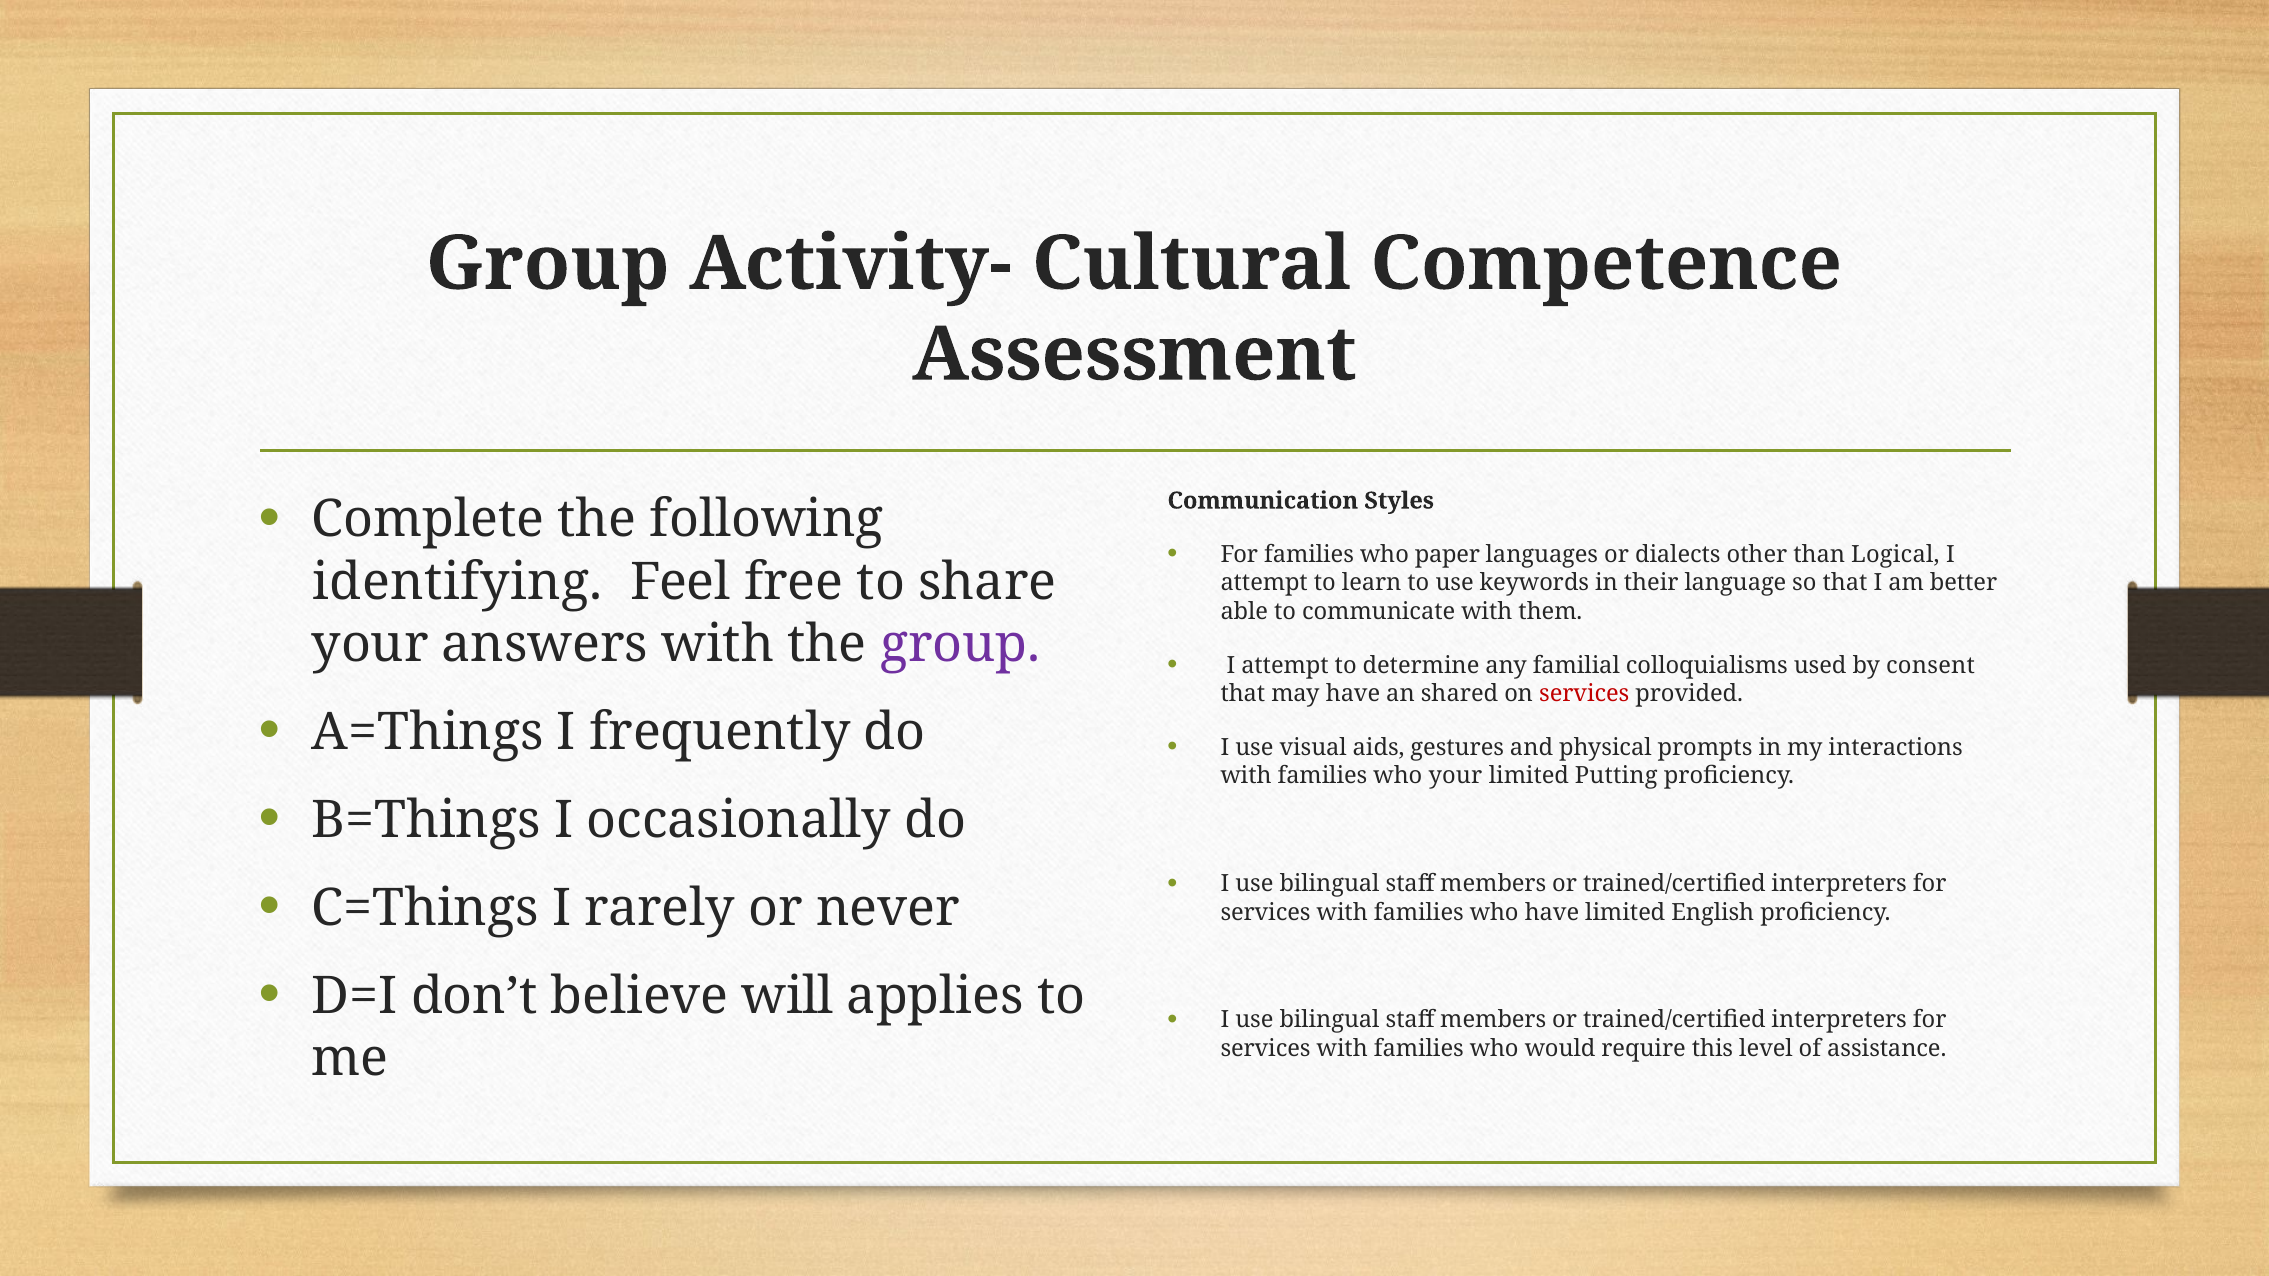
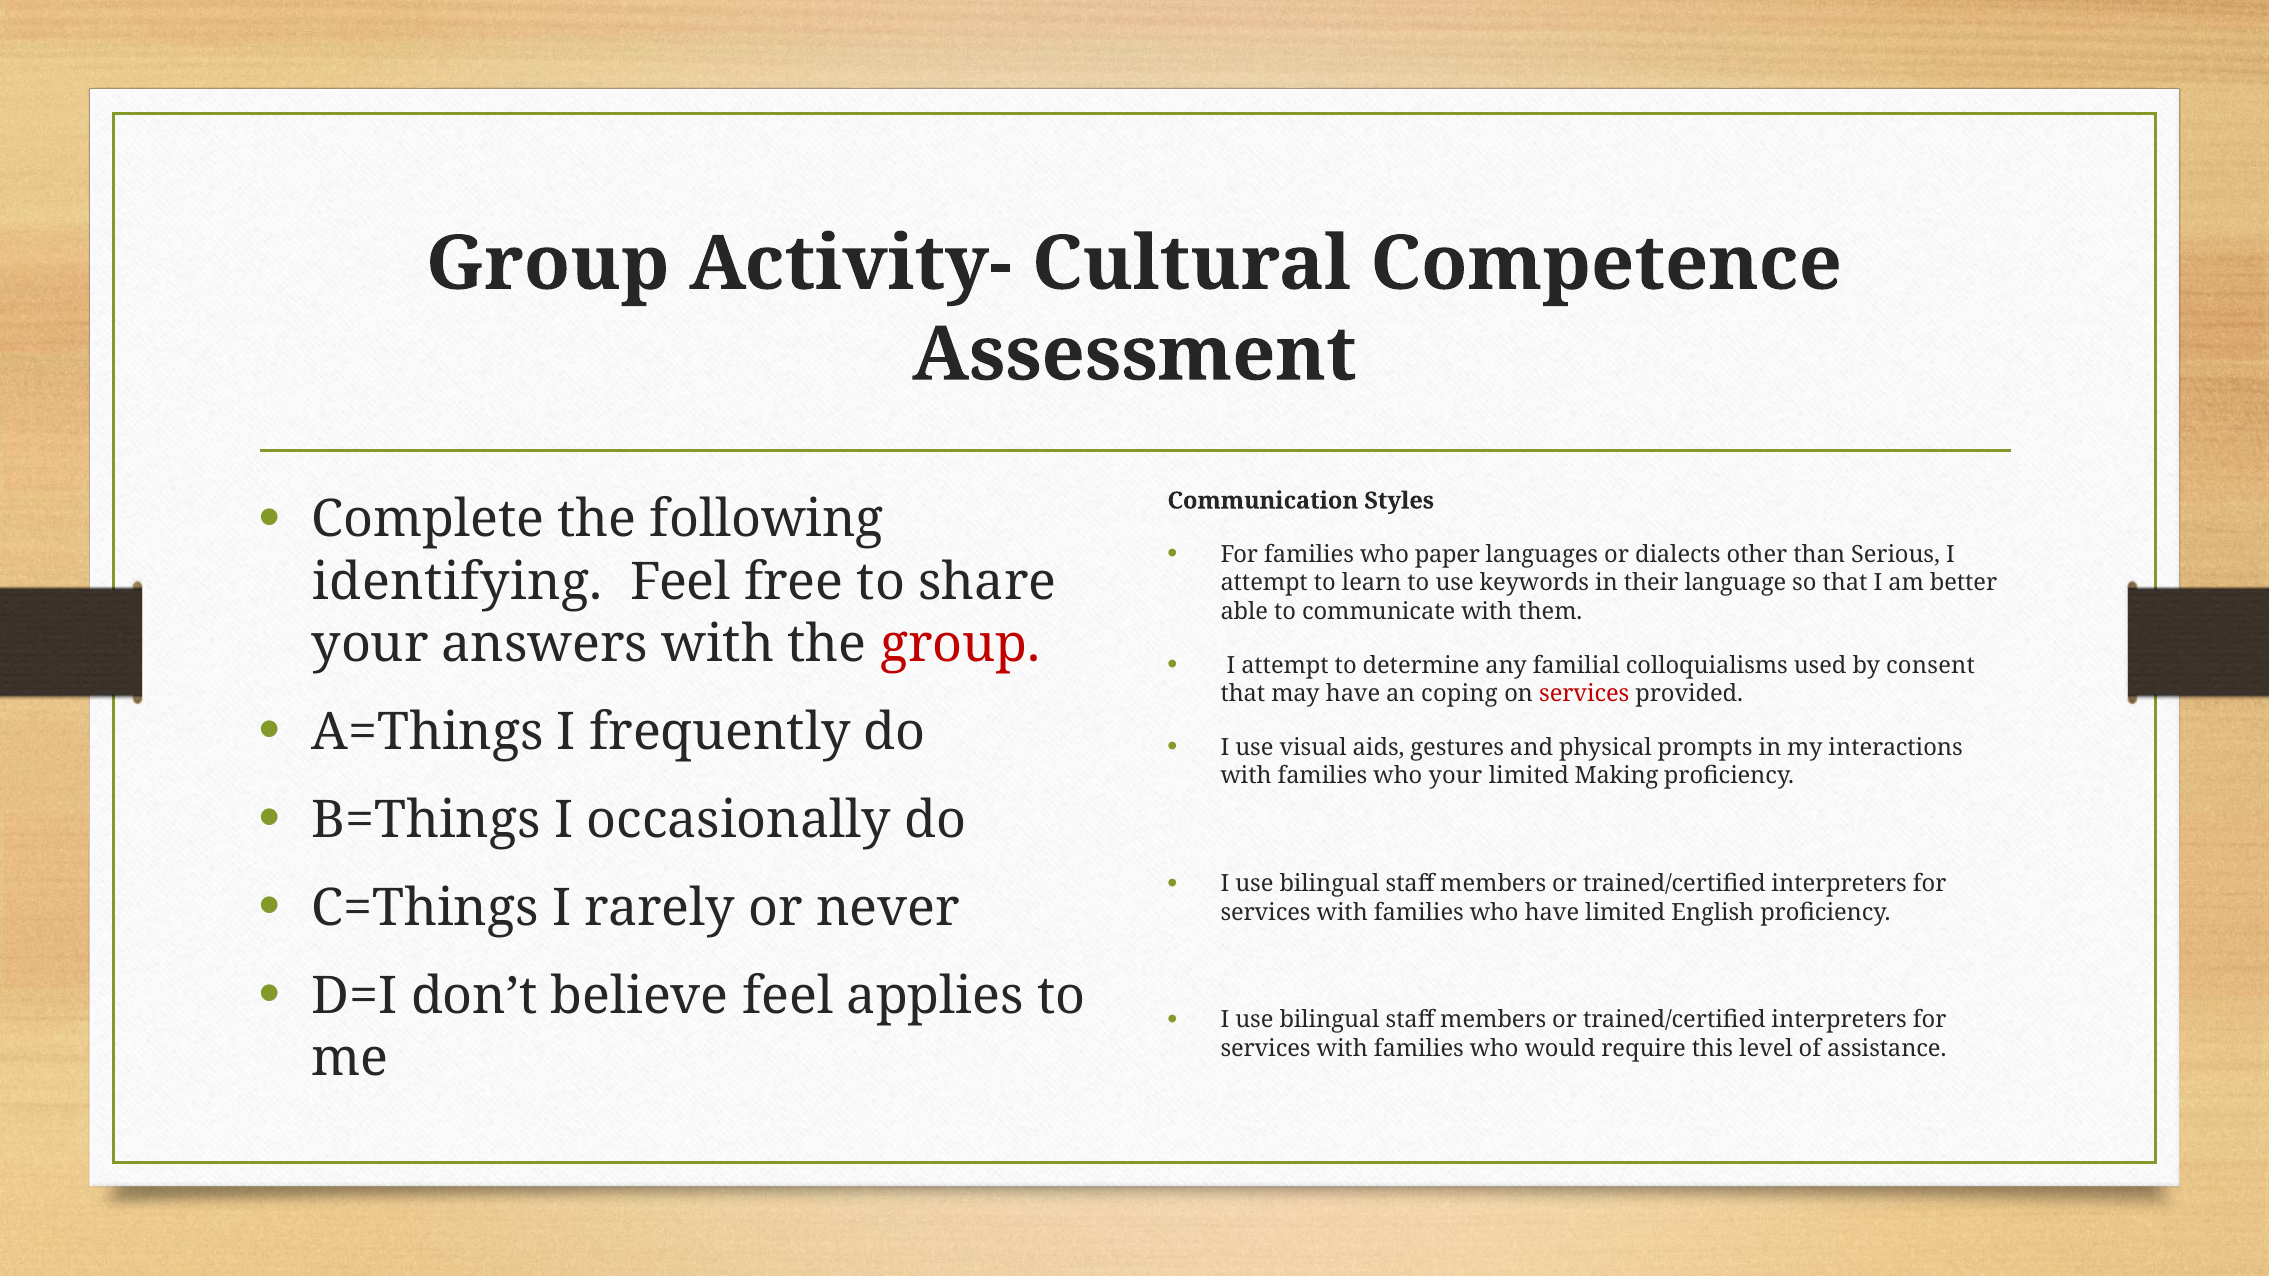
Logical: Logical -> Serious (1896, 555)
group colour: purple -> red (960, 645)
shared: shared -> coping (1459, 694)
Putting: Putting -> Making (1616, 776)
believe will: will -> feel (788, 996)
